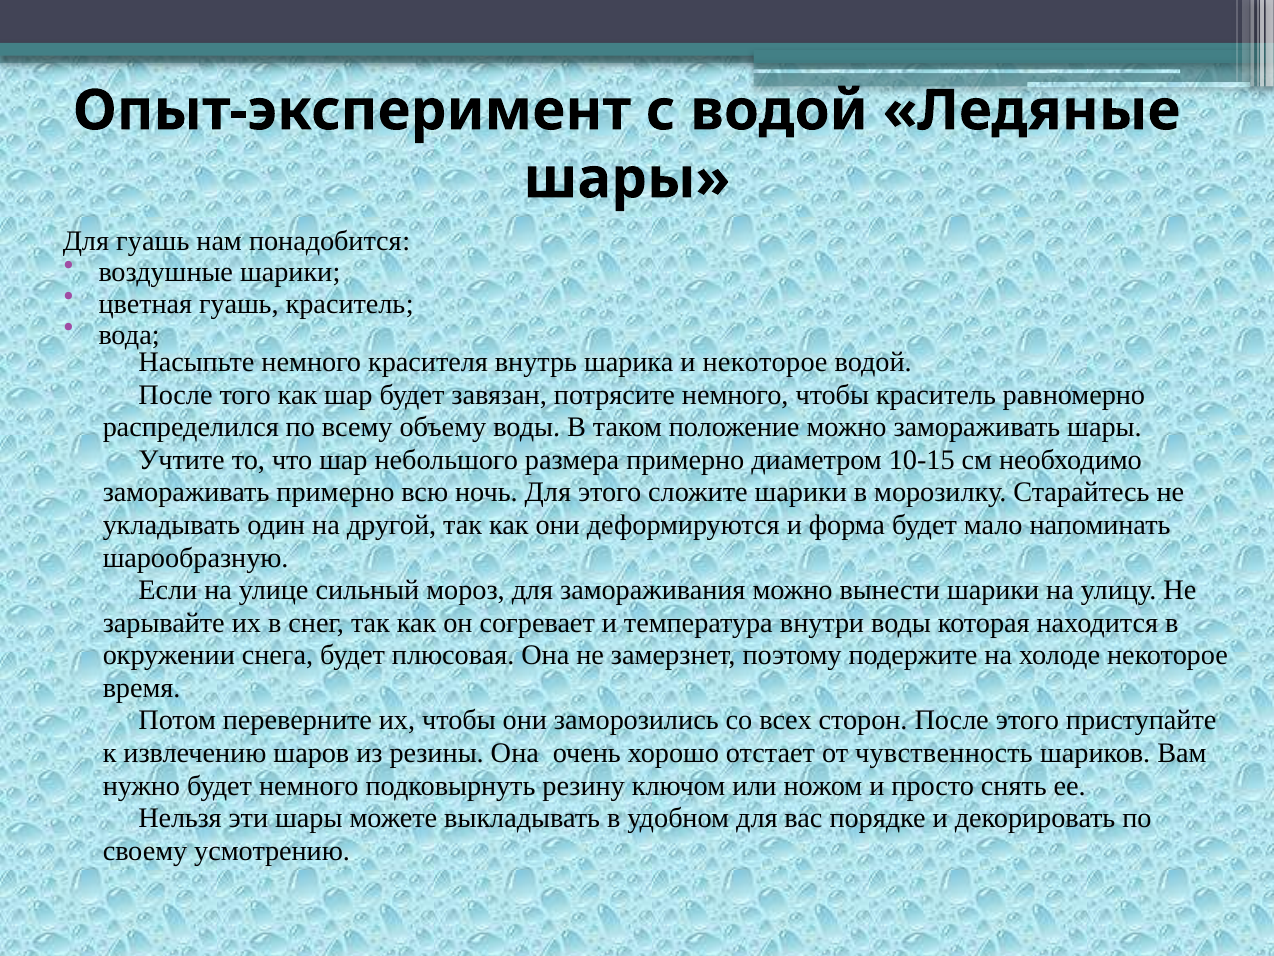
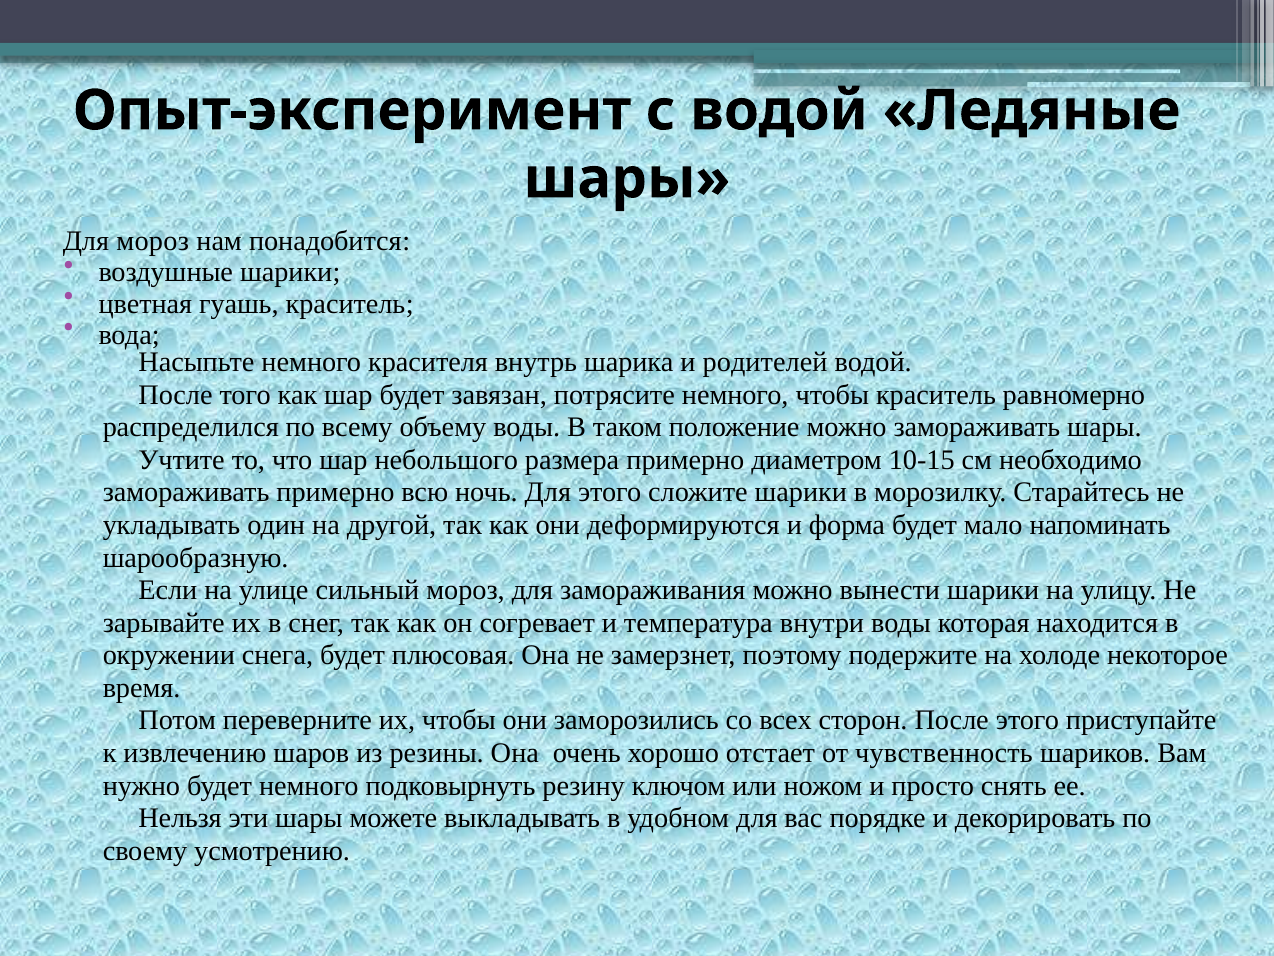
Для гуашь: гуашь -> мороз (153, 241)
и некоторое: некоторое -> родителей (765, 362)
